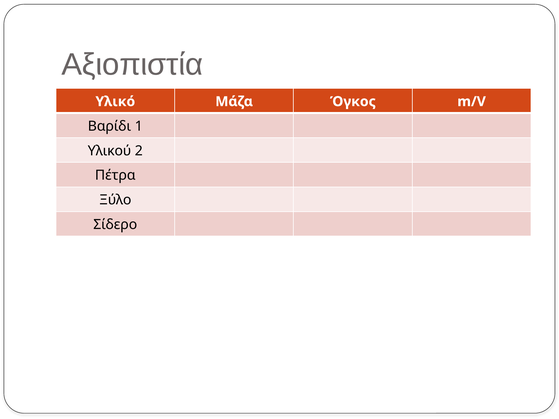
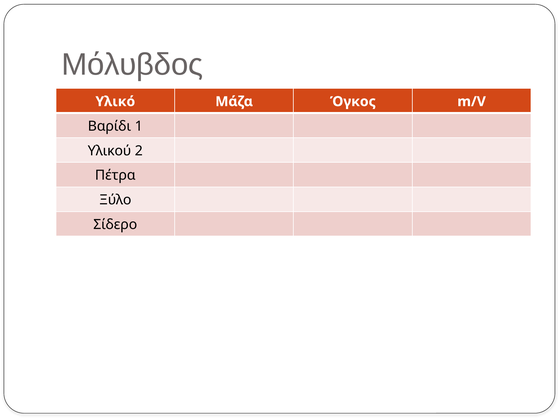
Αξιοπιστία: Αξιοπιστία -> Μόλυβδος (132, 65)
